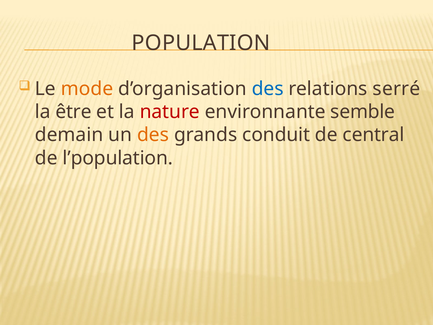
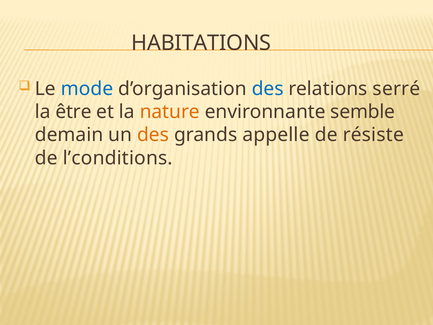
POPULATION: POPULATION -> HABITATIONS (201, 43)
mode colour: orange -> blue (87, 89)
nature colour: red -> orange (170, 112)
conduit: conduit -> appelle (276, 135)
central: central -> résiste (373, 135)
l’population: l’population -> l’conditions (118, 158)
